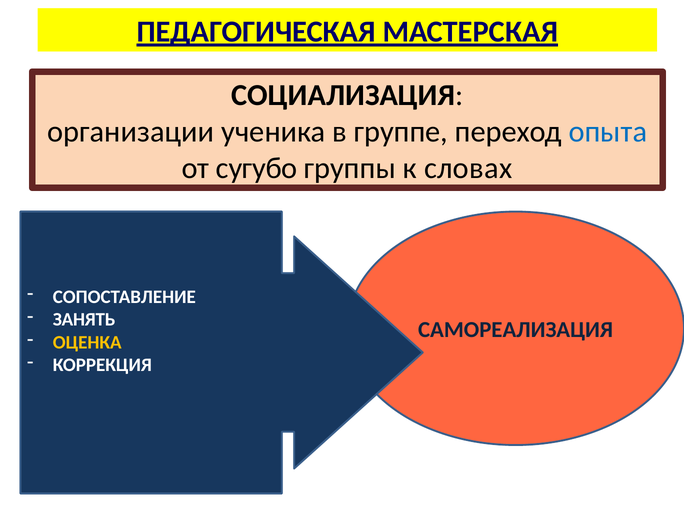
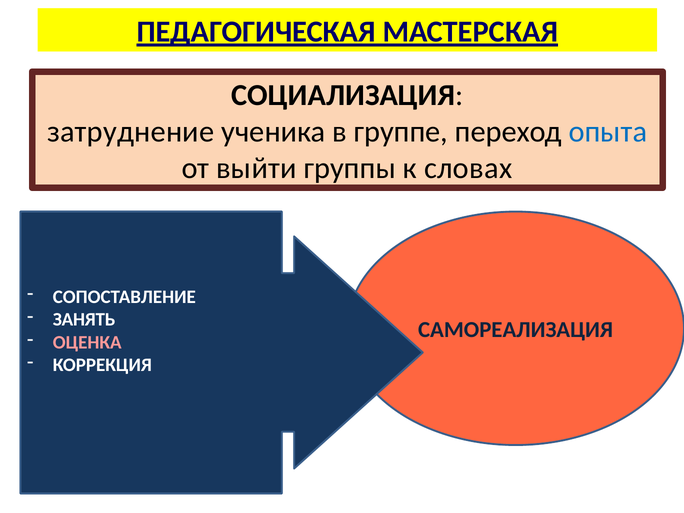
организации: организации -> затруднение (131, 132)
сугубо: сугубо -> выйти (256, 168)
ОЦЕНКА colour: yellow -> pink (87, 342)
